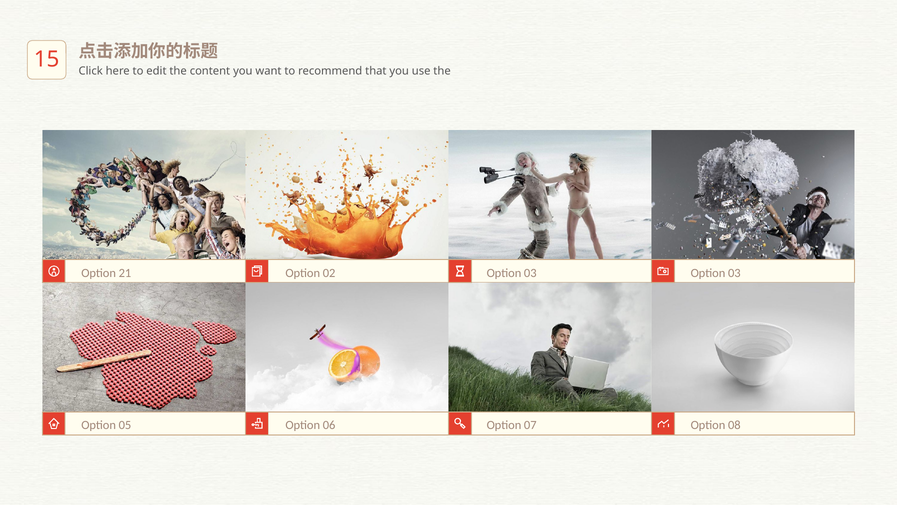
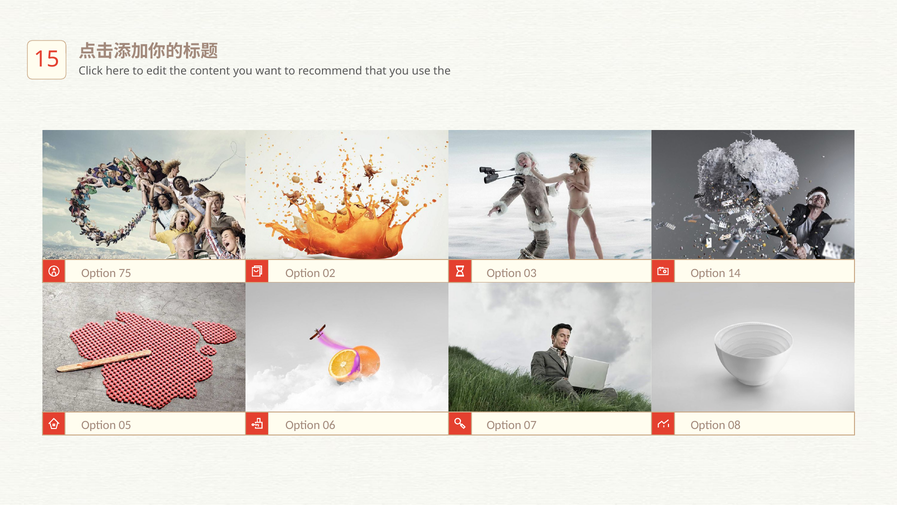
21: 21 -> 75 (125, 273)
03: 03 -> 14 (734, 273)
